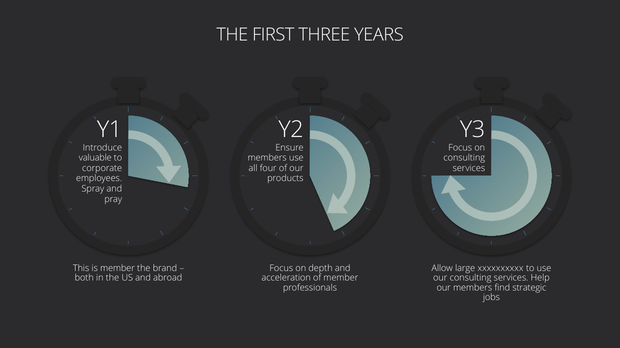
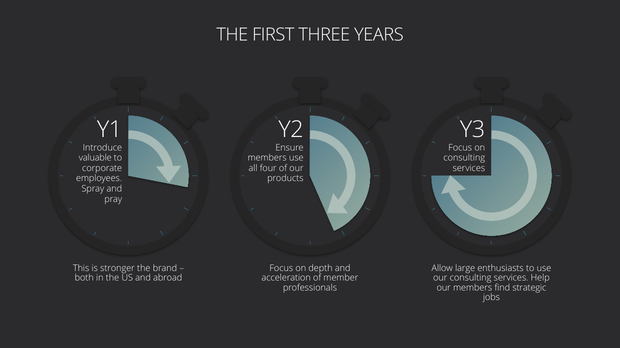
is member: member -> stronger (117, 269)
xxxxxxxxxx: xxxxxxxxxx -> enthusiasts (501, 269)
